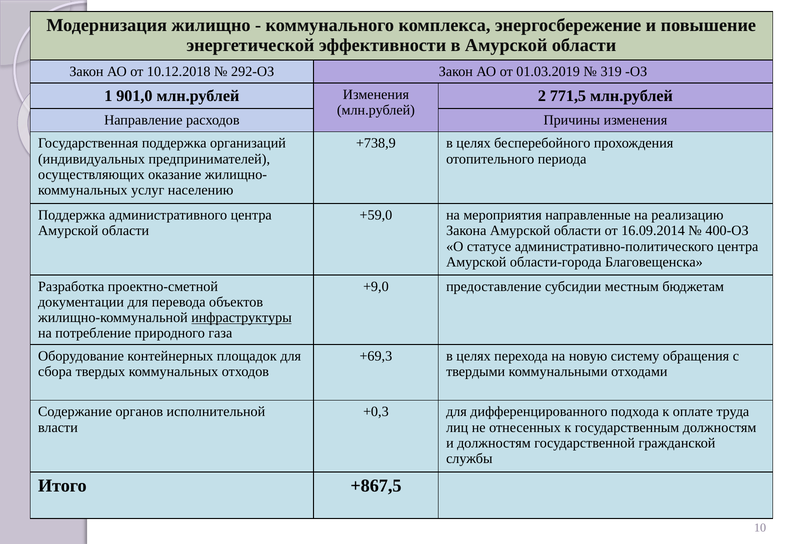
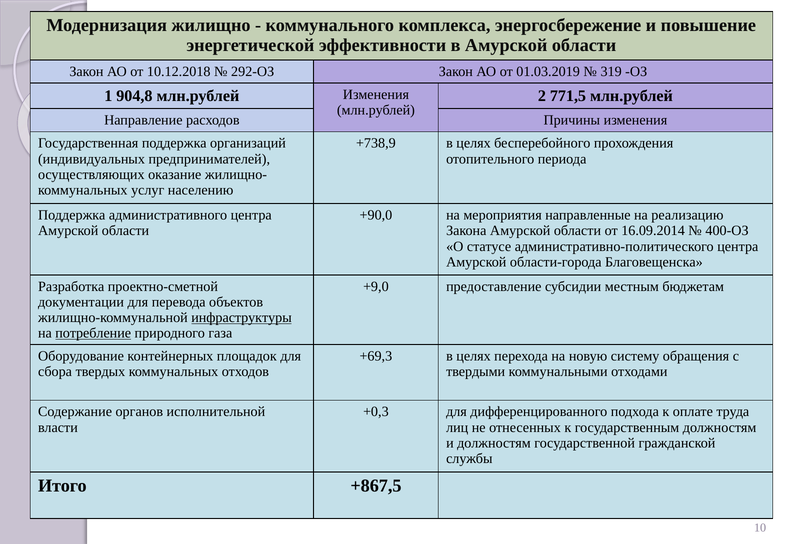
901,0: 901,0 -> 904,8 (134, 96)
+59,0: +59,0 -> +90,0 (376, 215)
потребление underline: none -> present (93, 333)
